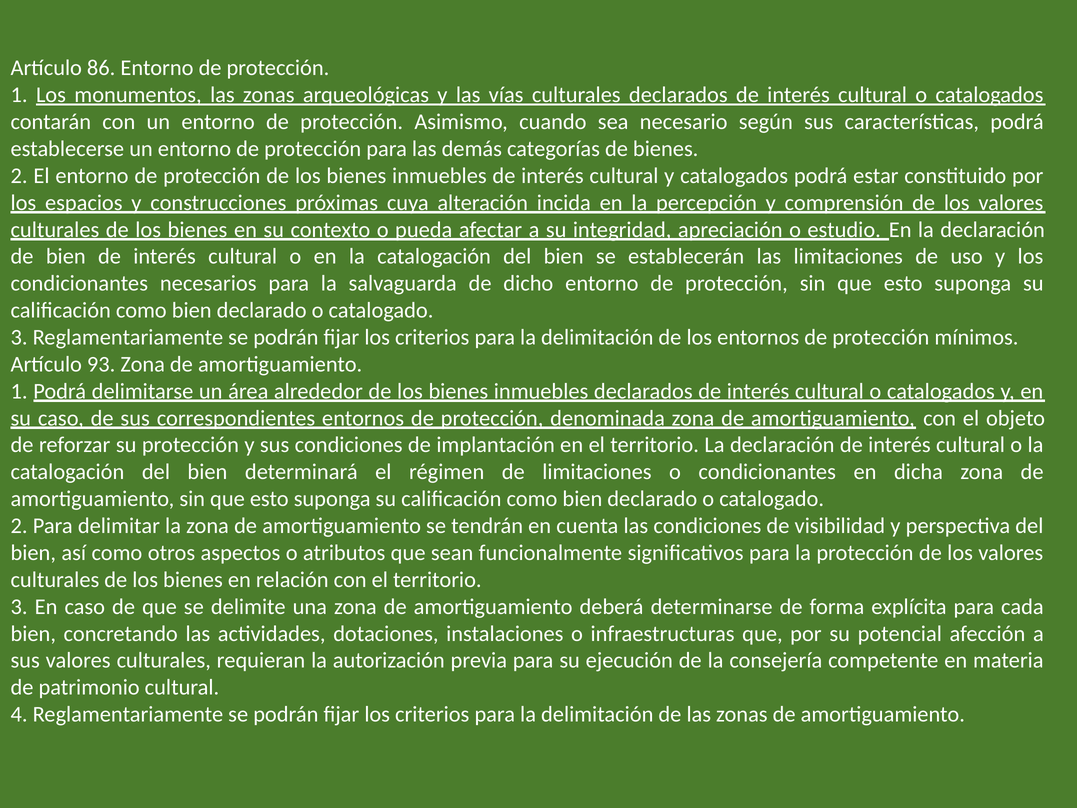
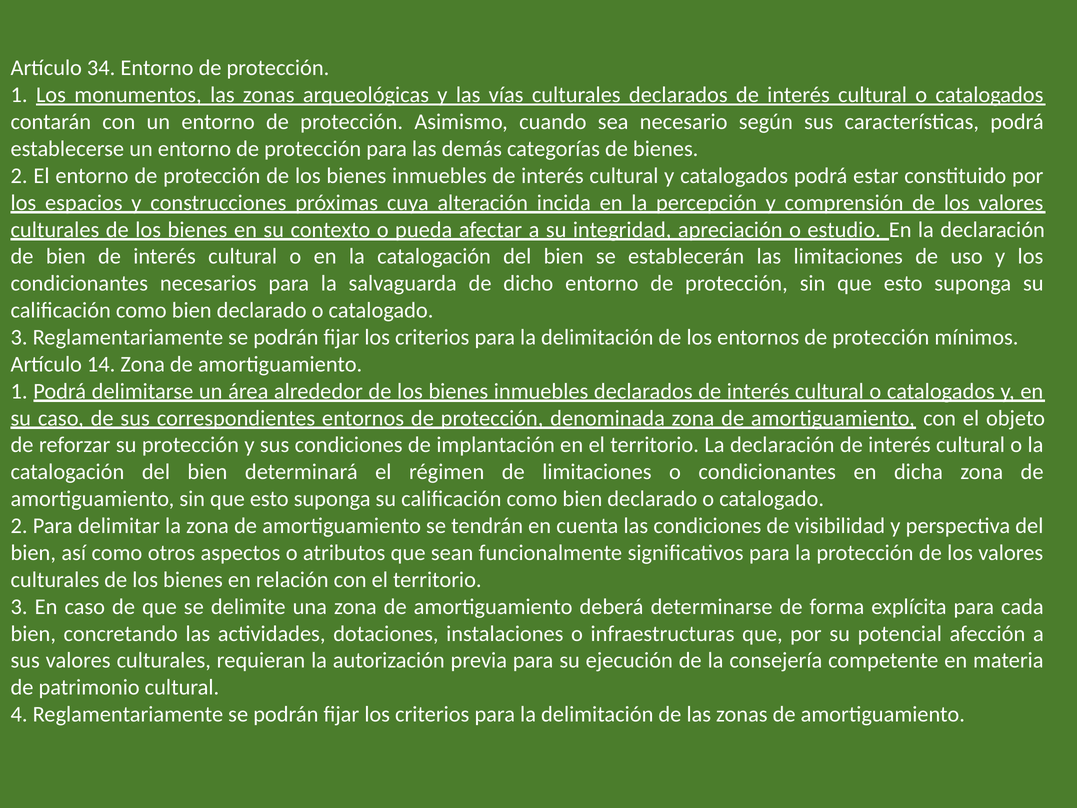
86: 86 -> 34 (101, 68)
93: 93 -> 14 (101, 364)
